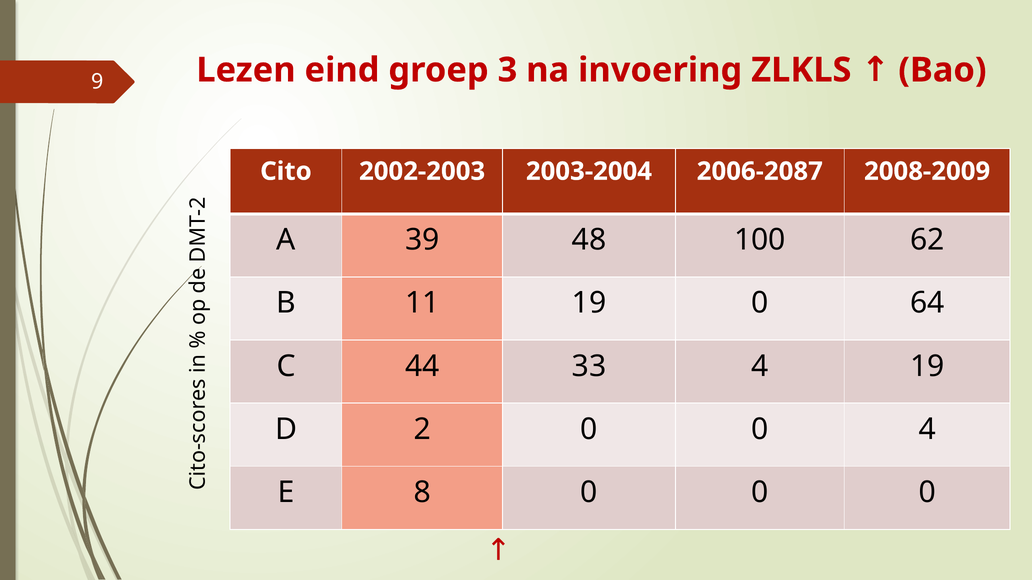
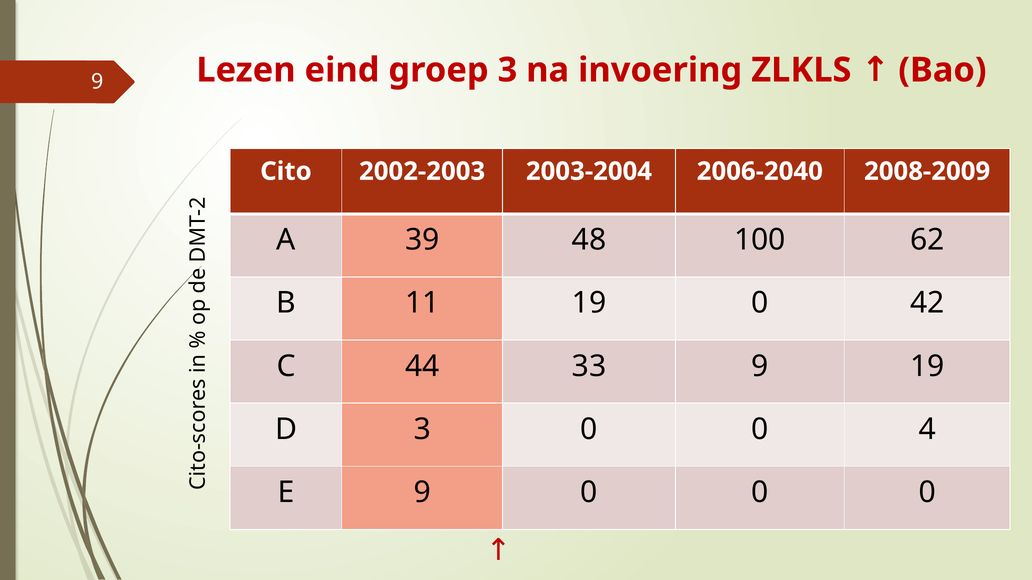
2006-2087: 2006-2087 -> 2006-2040 (760, 171)
64: 64 -> 42 (927, 303)
33 4: 4 -> 9 (760, 366)
D 2: 2 -> 3 (422, 430)
E 8: 8 -> 9 (422, 493)
